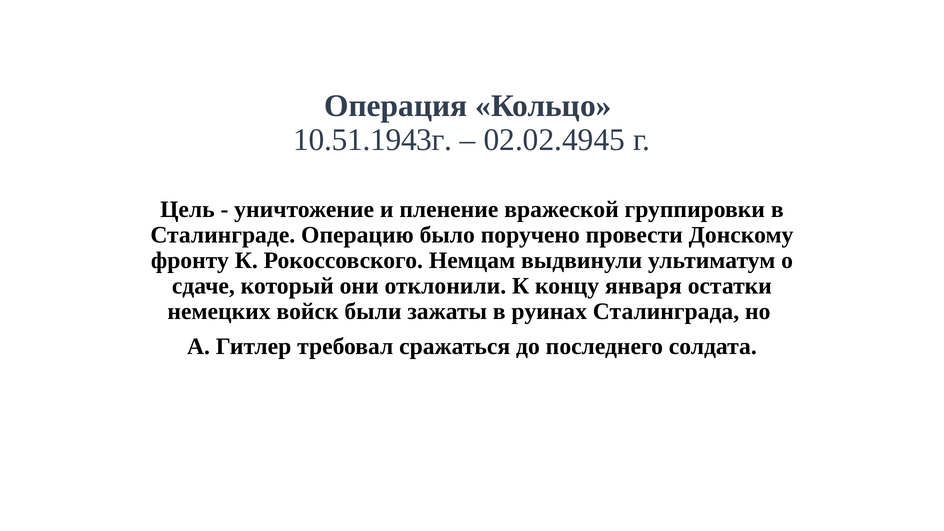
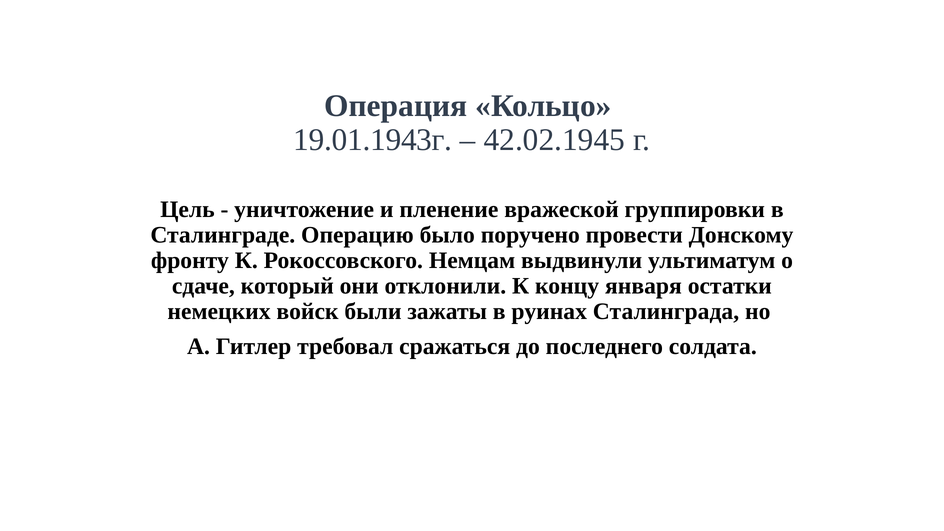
10.51.1943г: 10.51.1943г -> 19.01.1943г (373, 140)
02.02.4945: 02.02.4945 -> 42.02.1945 (554, 140)
